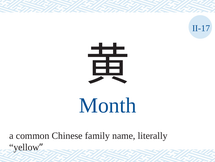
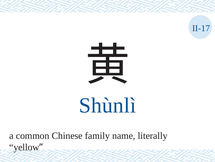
Month: Month -> Shùnlì (107, 105)
